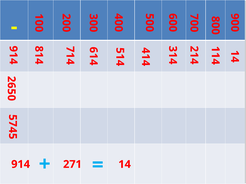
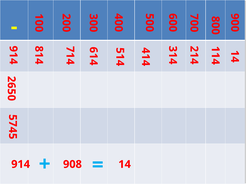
271: 271 -> 908 (72, 165)
